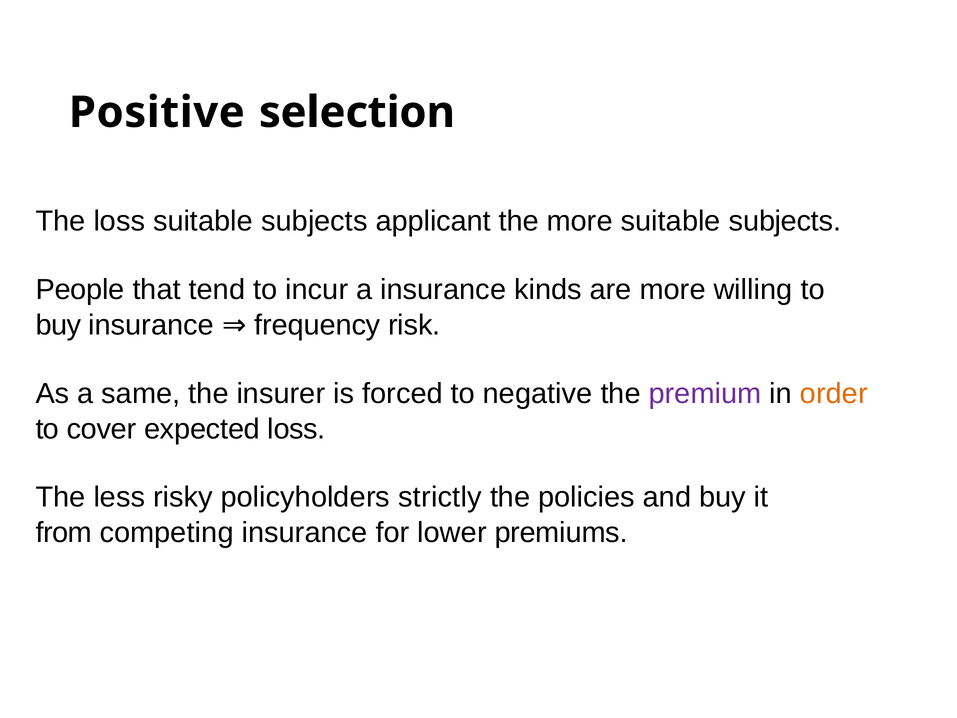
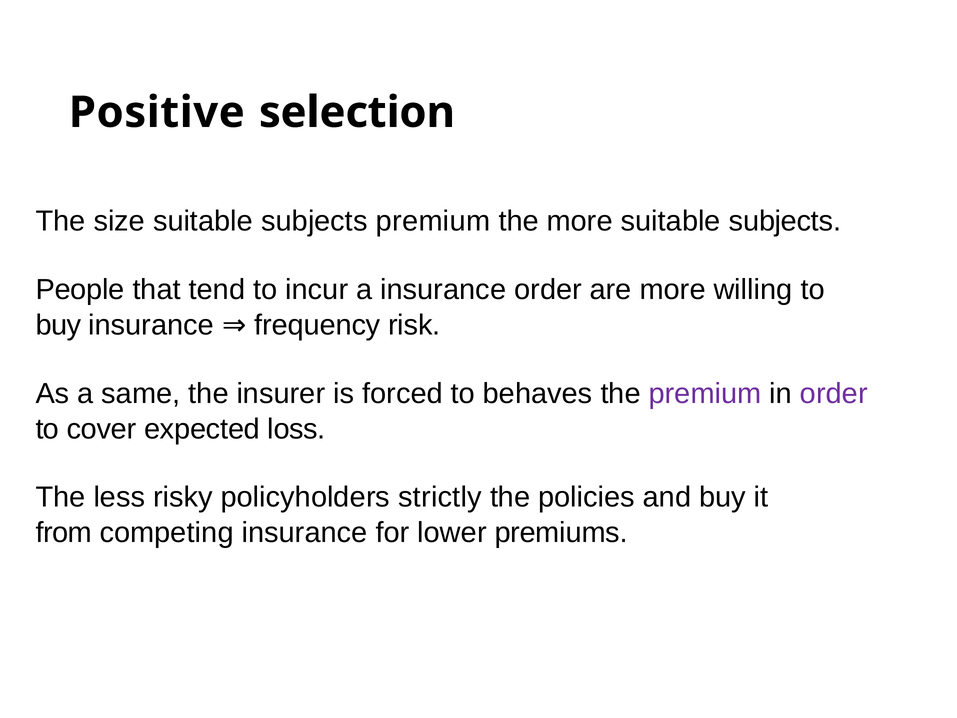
The loss: loss -> size (119, 221)
subjects applicant: applicant -> premium (433, 221)
insurance kinds: kinds -> order (548, 290)
negative: negative -> behaves (538, 394)
order colour: orange -> purple (834, 394)
